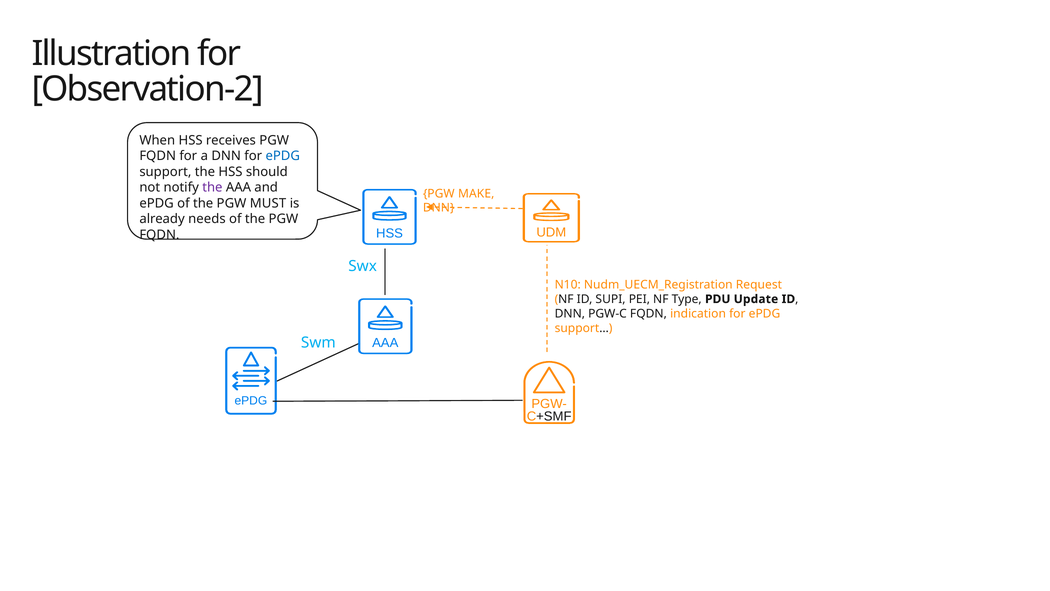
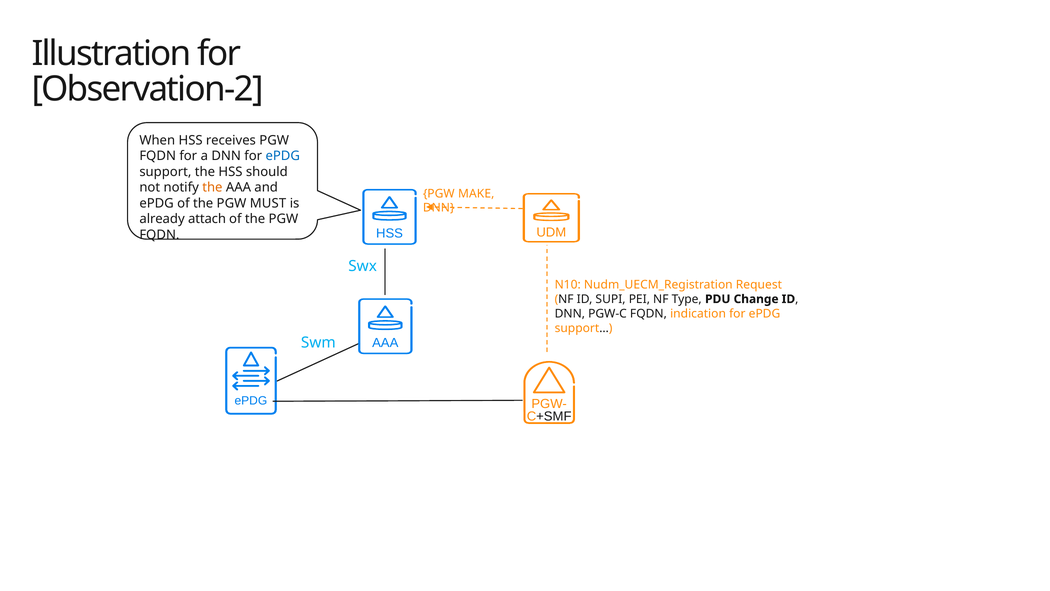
the colour: purple -> orange (212, 187)
needs: needs -> attach (207, 219)
Update: Update -> Change (756, 299)
